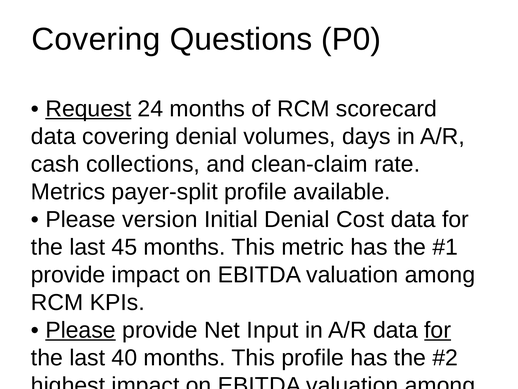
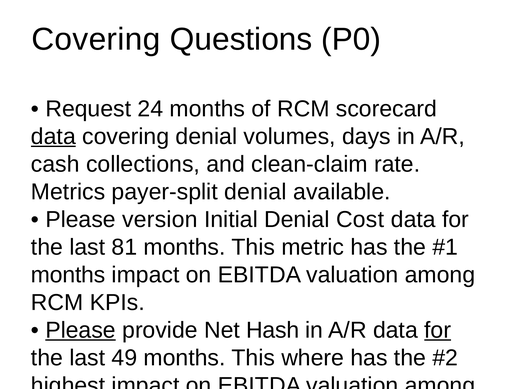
Request underline: present -> none (88, 109)
data underline: none -> present (53, 136)
payer-split profile: profile -> denial (255, 192)
45: 45 -> 81 (124, 247)
provide: provide -> months (68, 274)
Input: Input -> Hash (273, 330)
40: 40 -> 49 (124, 357)
This profile: profile -> where (313, 357)
